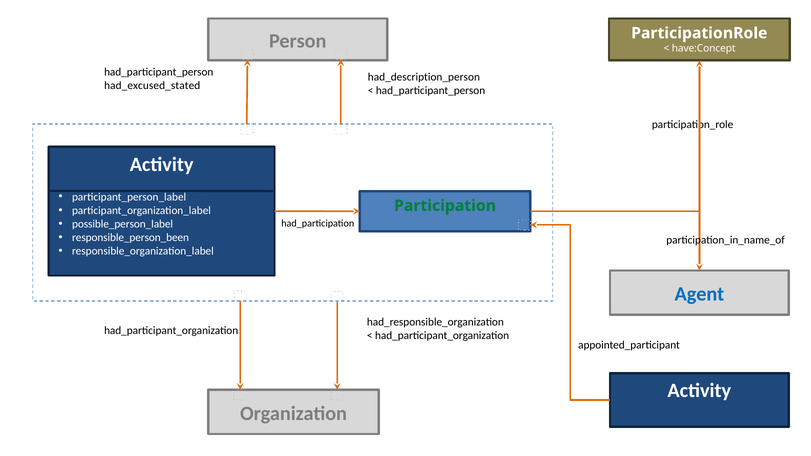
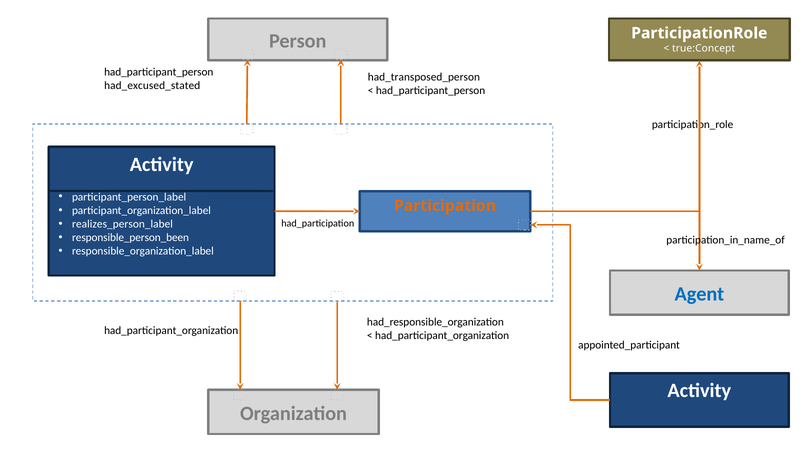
have:Concept: have:Concept -> true:Concept (704, 48)
had_description_person: had_description_person -> had_transposed_person (424, 77)
Participation colour: green -> orange (445, 206)
possible_person_label: possible_person_label -> realizes_person_label (122, 224)
